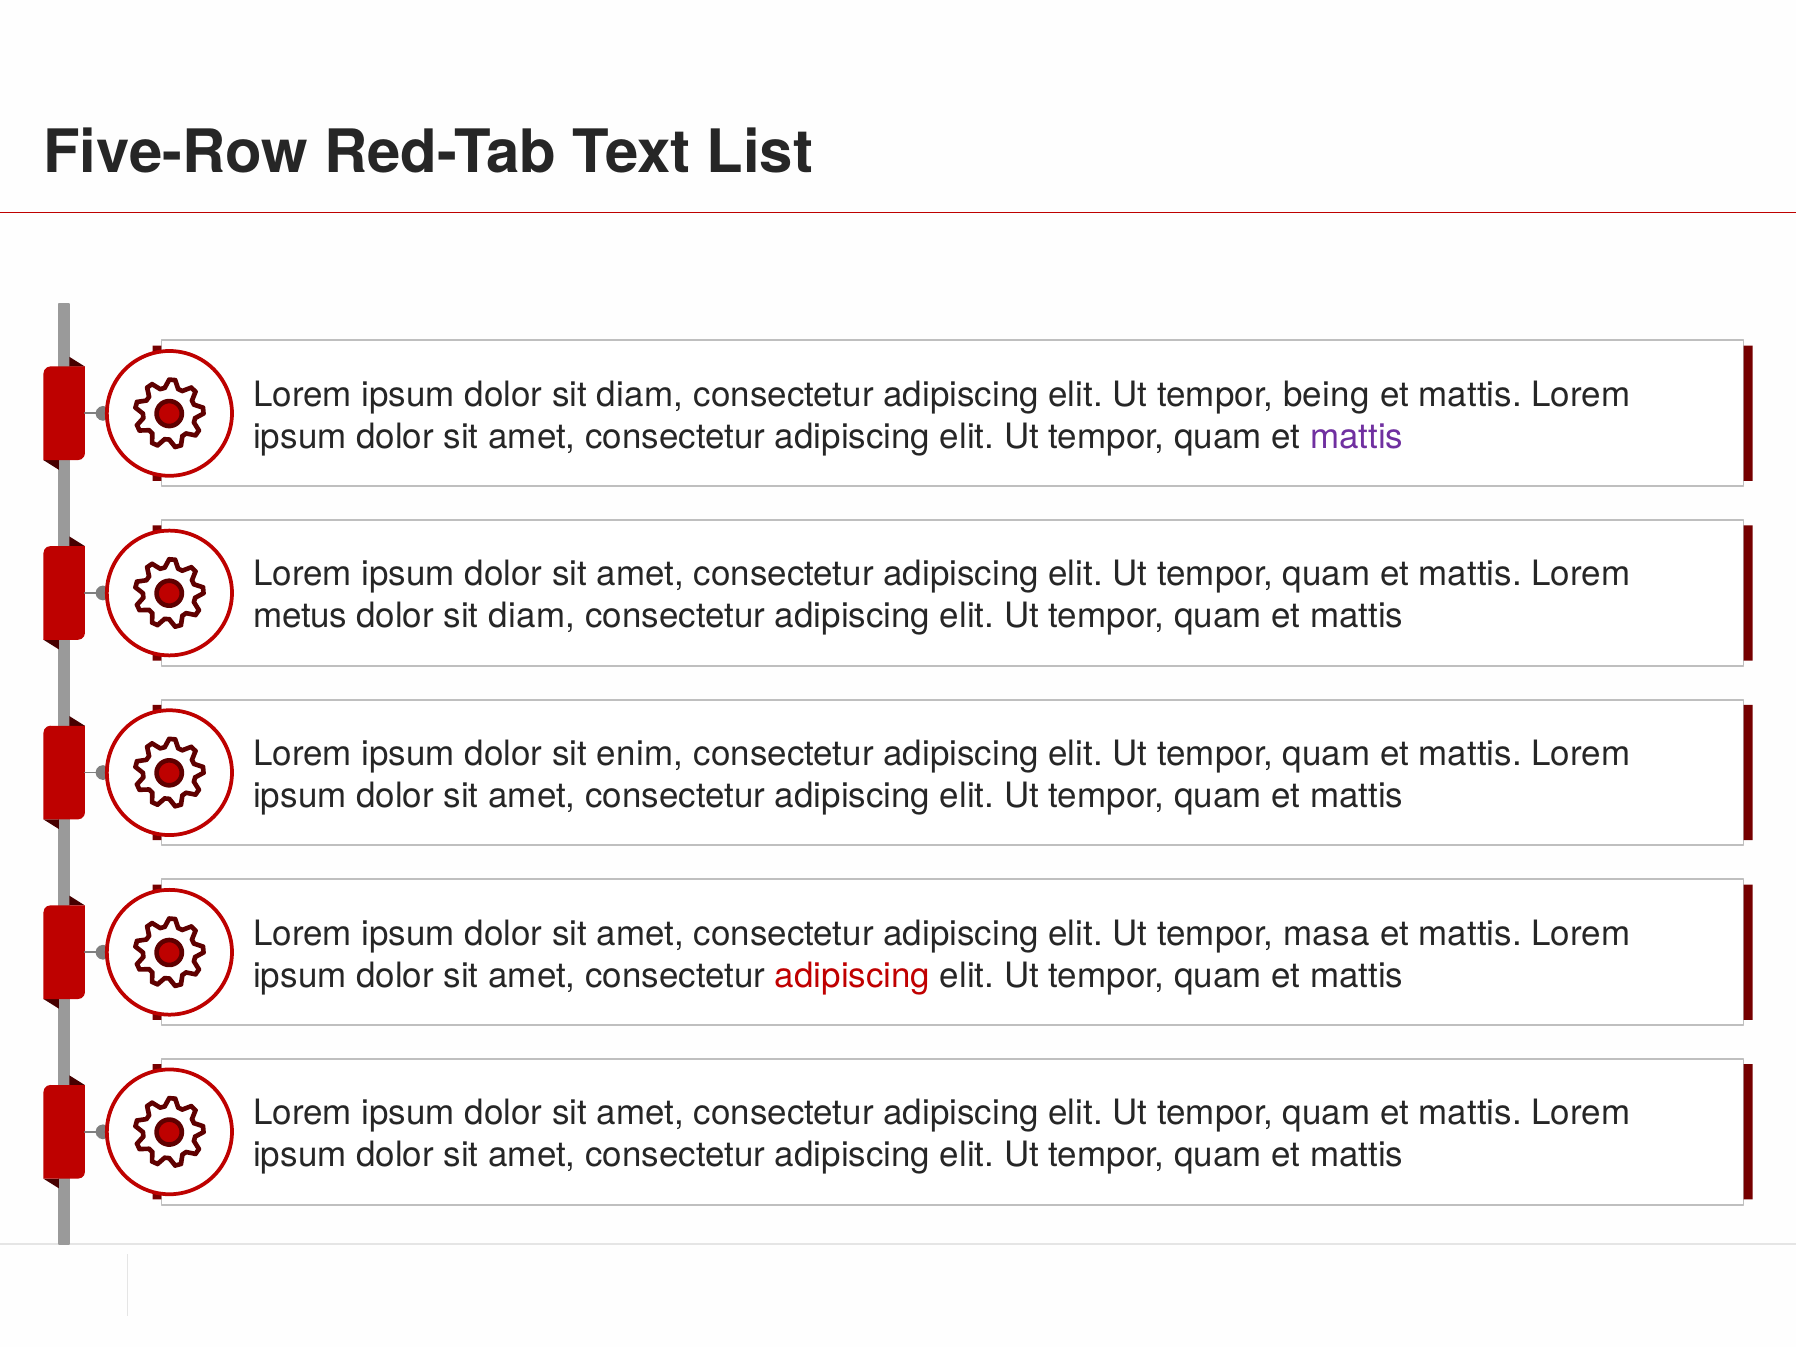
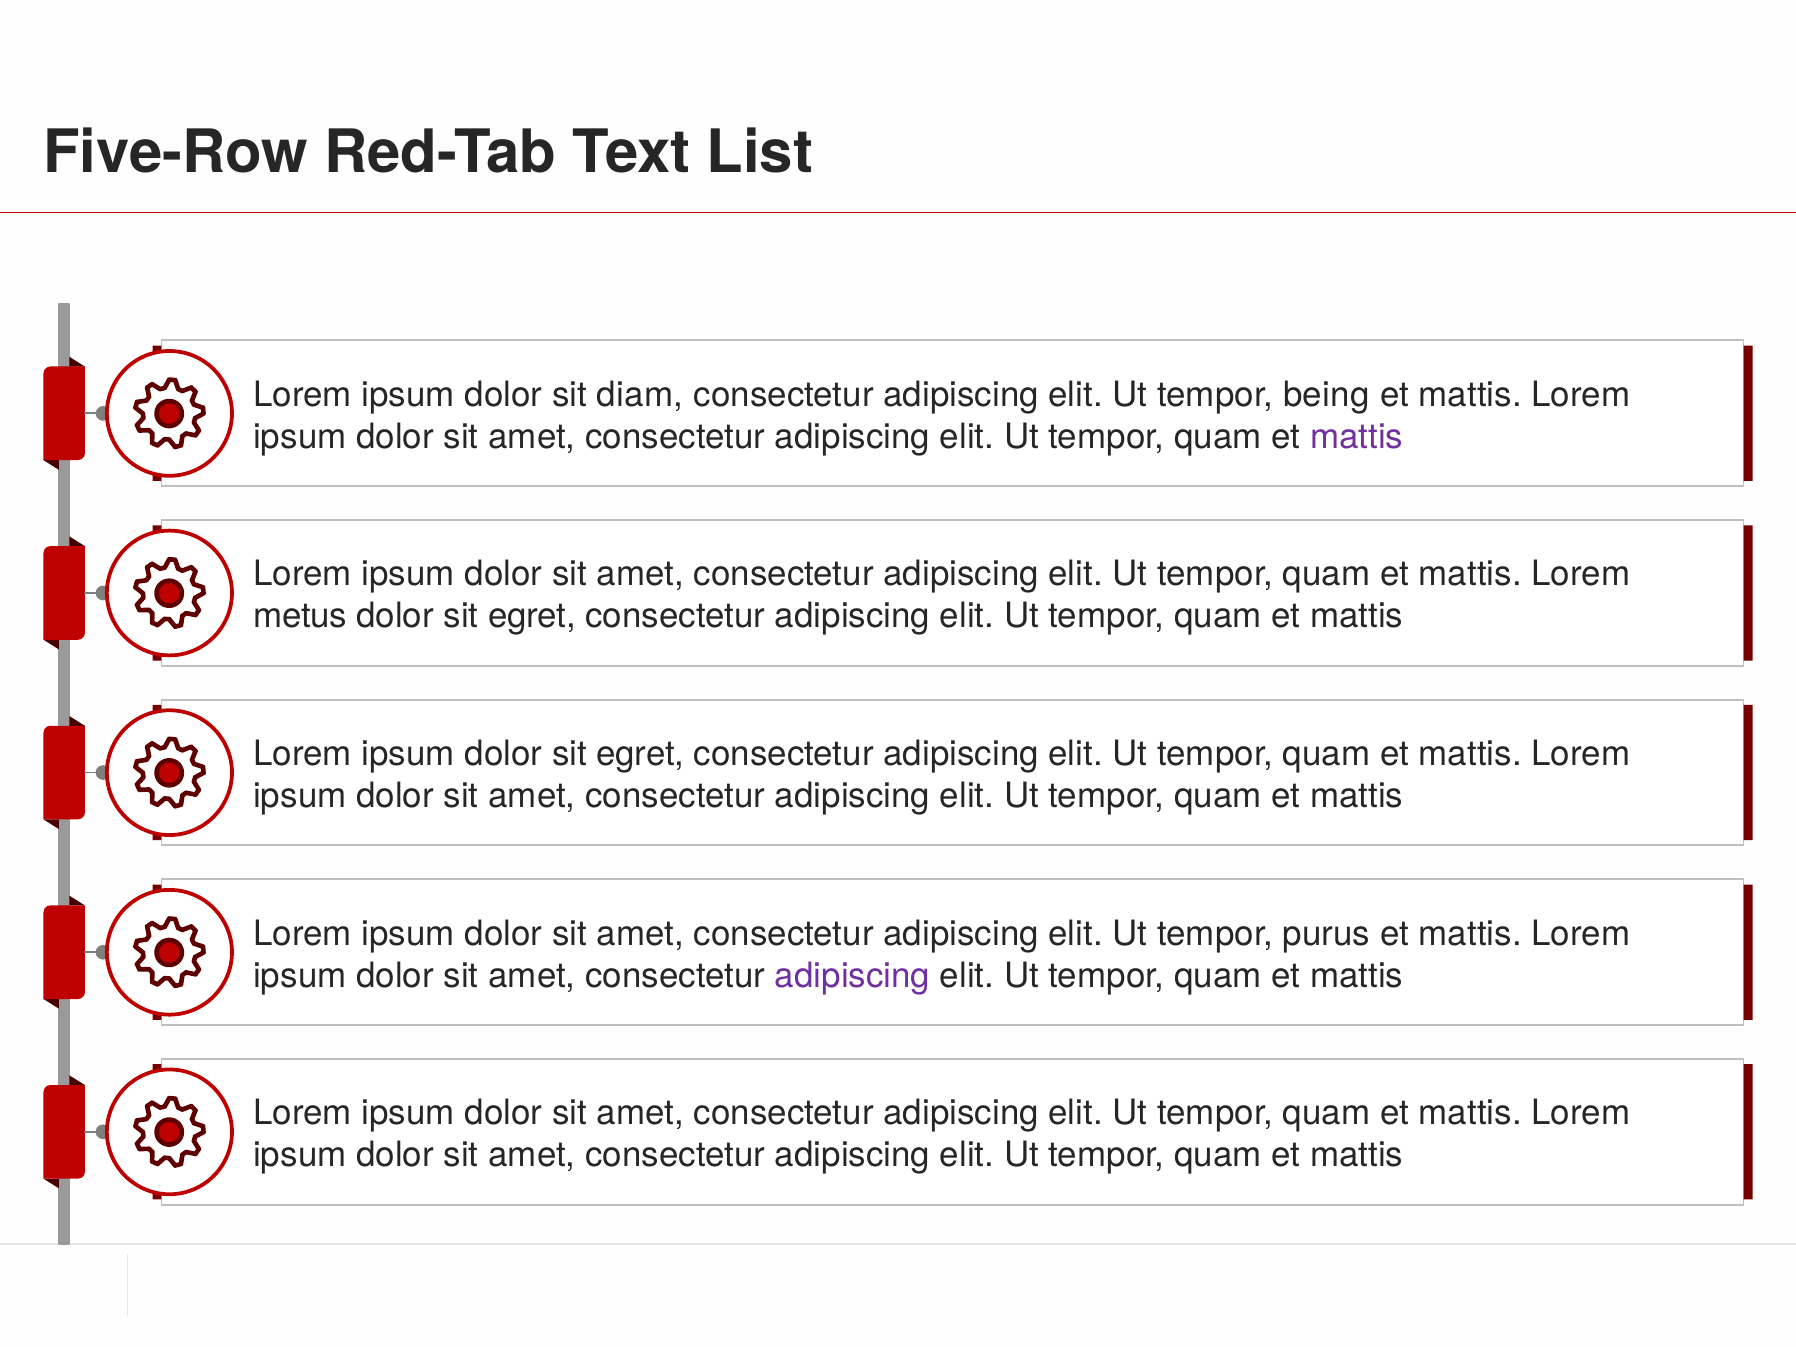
diam: diam -> egret (532, 616)
ipsum dolor sit enim: enim -> egret (641, 754)
masa: masa -> purus (1327, 934)
adipiscing colour: red -> purple (853, 976)
